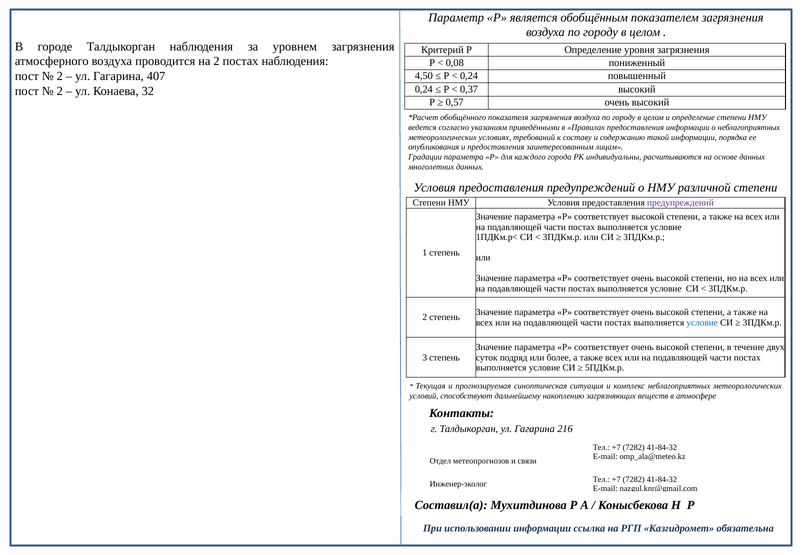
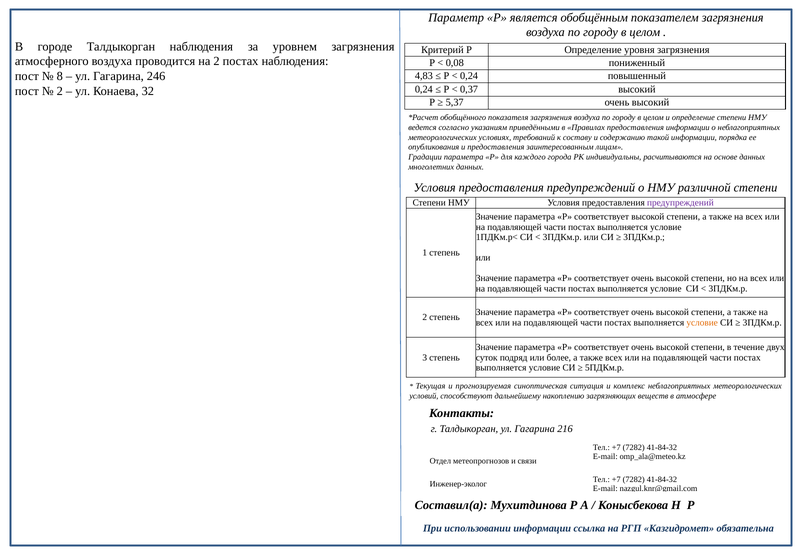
2: 2 -> 8 (60, 76)
407: 407 -> 246 (156, 76)
4,50: 4,50 -> 4,83 (424, 76)
0,57: 0,57 -> 5,37 (455, 103)
условие colour: blue -> orange (702, 323)
